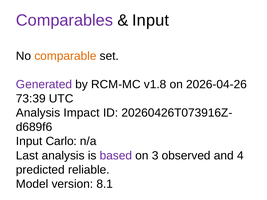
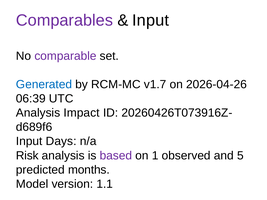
comparable colour: orange -> purple (65, 56)
Generated colour: purple -> blue (44, 84)
v1.8: v1.8 -> v1.7 (155, 84)
73:39: 73:39 -> 06:39 (31, 99)
Carlo: Carlo -> Days (61, 141)
Last: Last -> Risk (27, 156)
3: 3 -> 1 (155, 156)
4: 4 -> 5 (240, 156)
reliable: reliable -> months (89, 170)
8.1: 8.1 -> 1.1 (105, 184)
